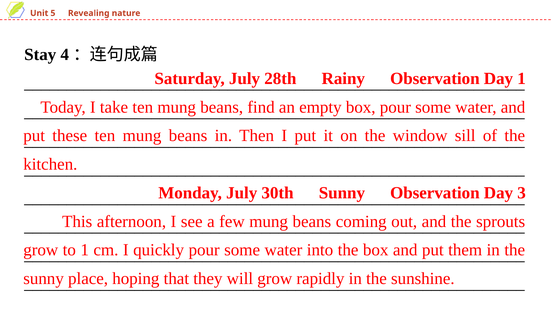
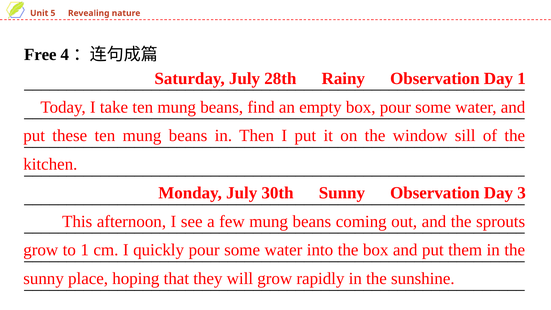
Stay: Stay -> Free (40, 54)
